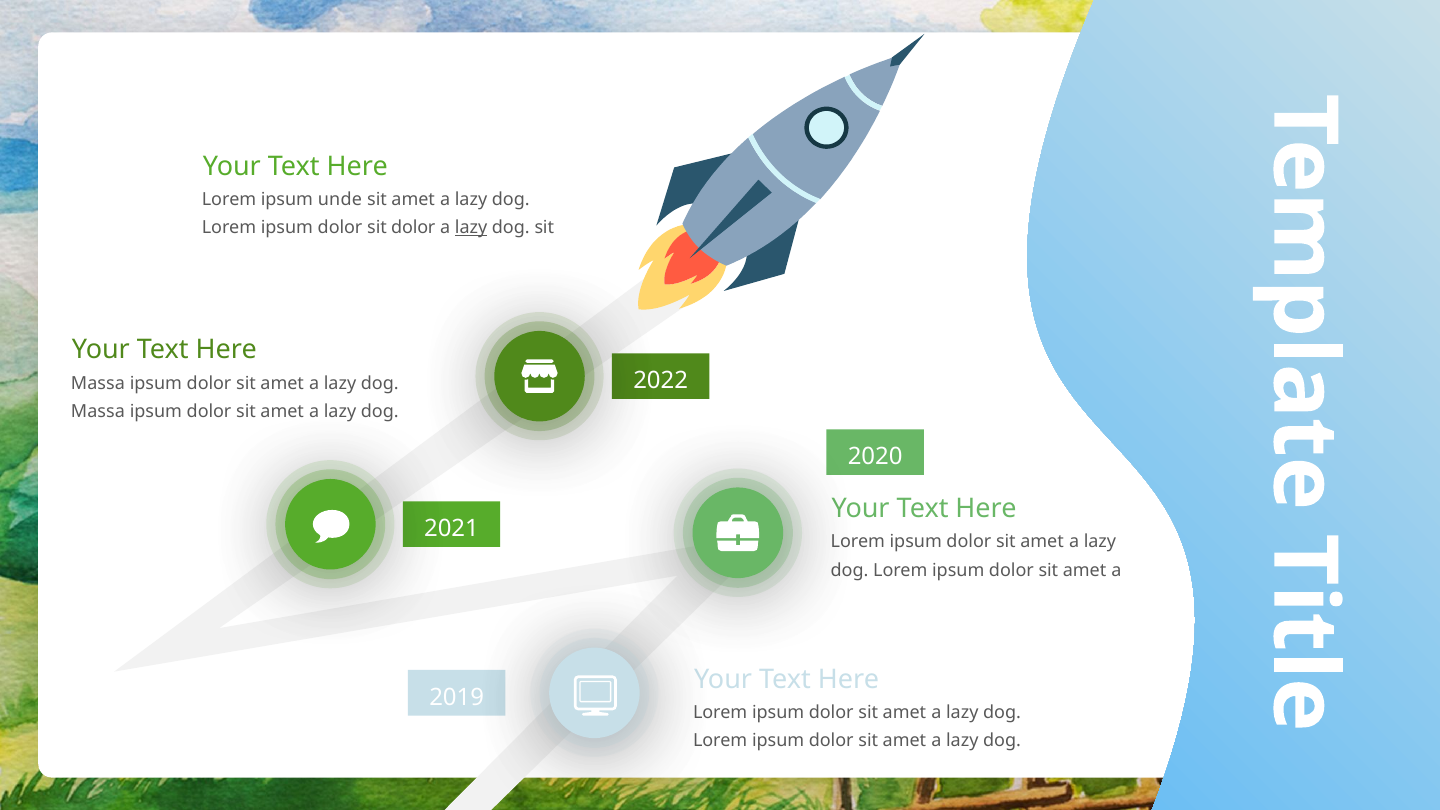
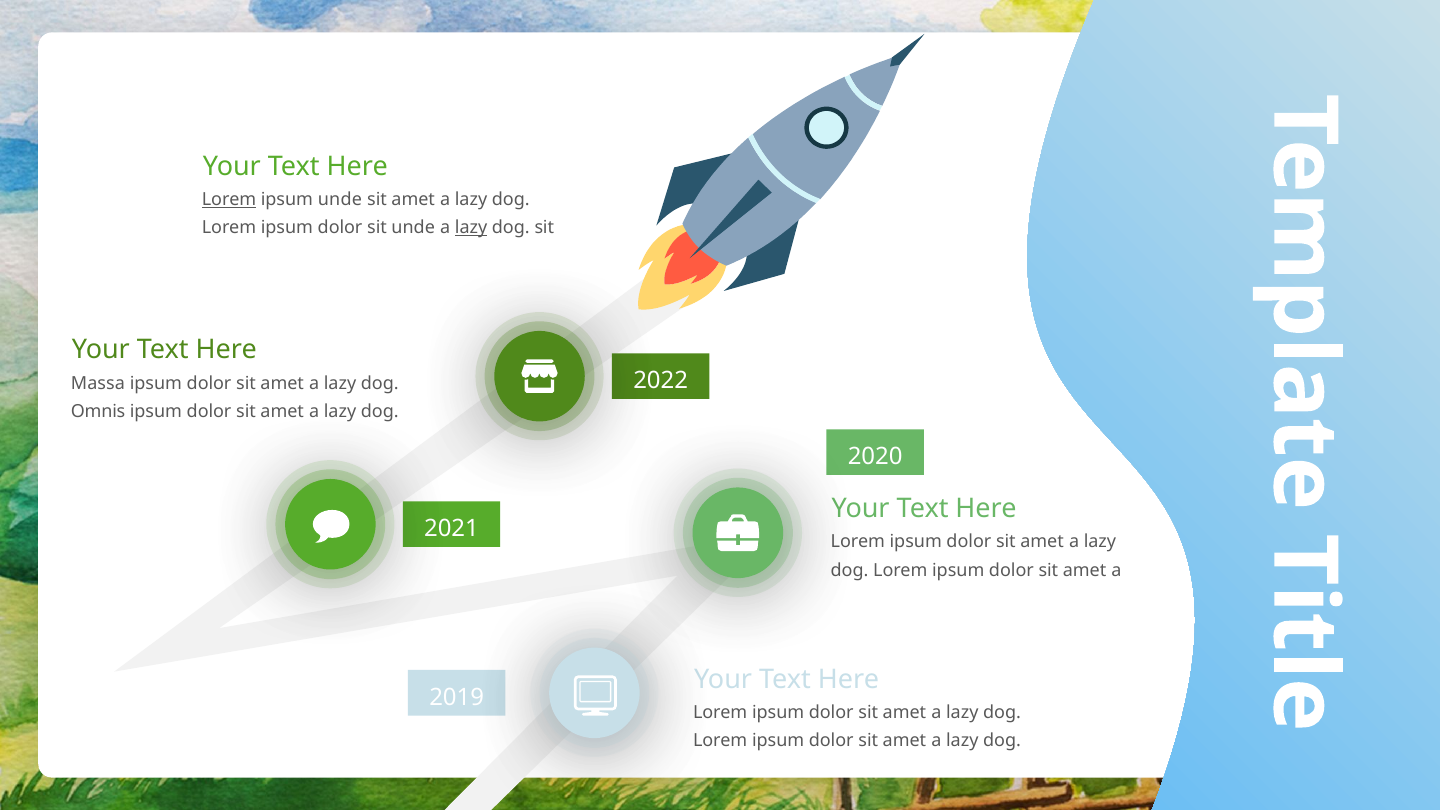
Lorem underline: none -> present (229, 200)
sit dolor: dolor -> unde (413, 228)
Massa: Massa -> Omnis (98, 411)
